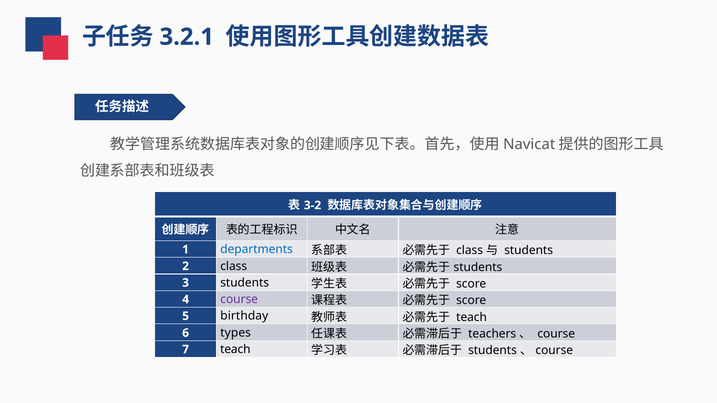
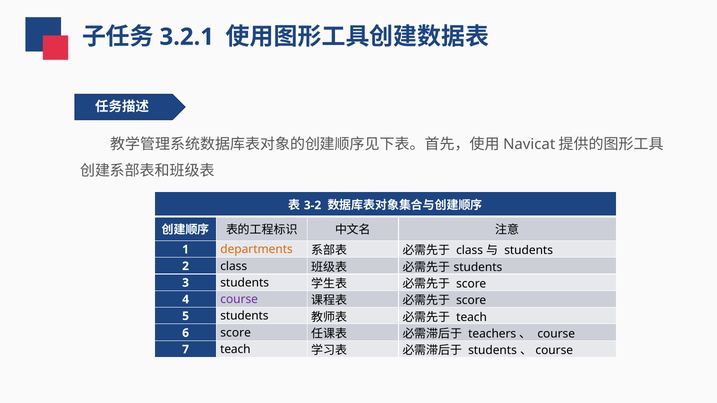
departments colour: blue -> orange (257, 250)
birthday: birthday -> students (244, 316)
types: types -> score (236, 333)
